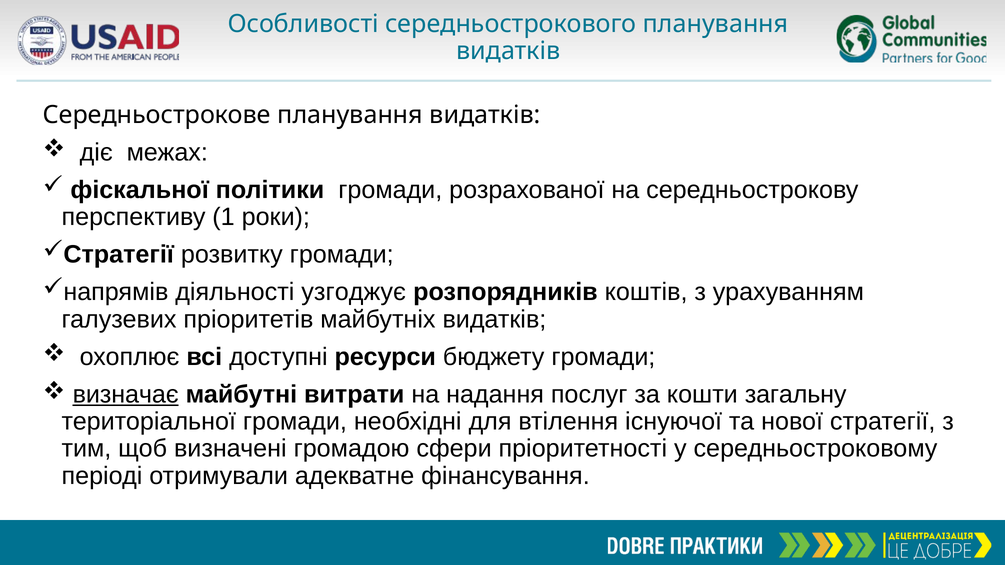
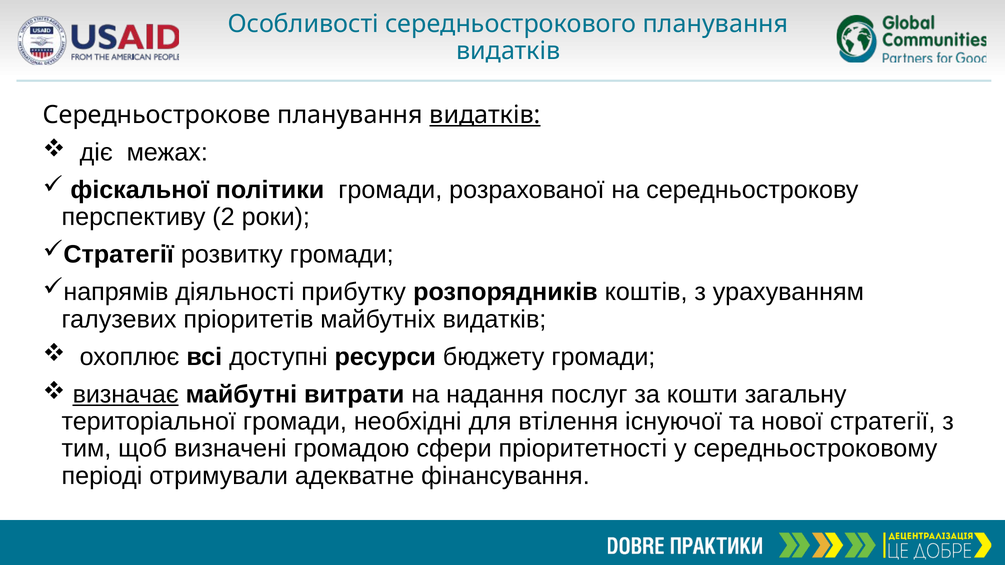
видатків underline: none -> present (485, 115)
1: 1 -> 2 (224, 217)
узгоджує: узгоджує -> прибутку (354, 292)
